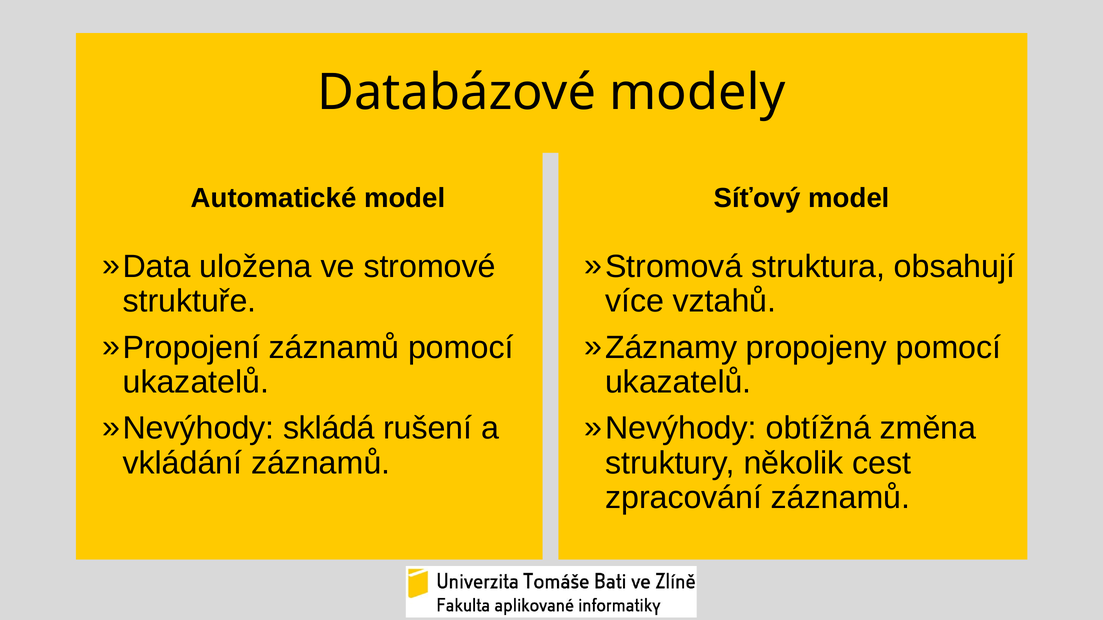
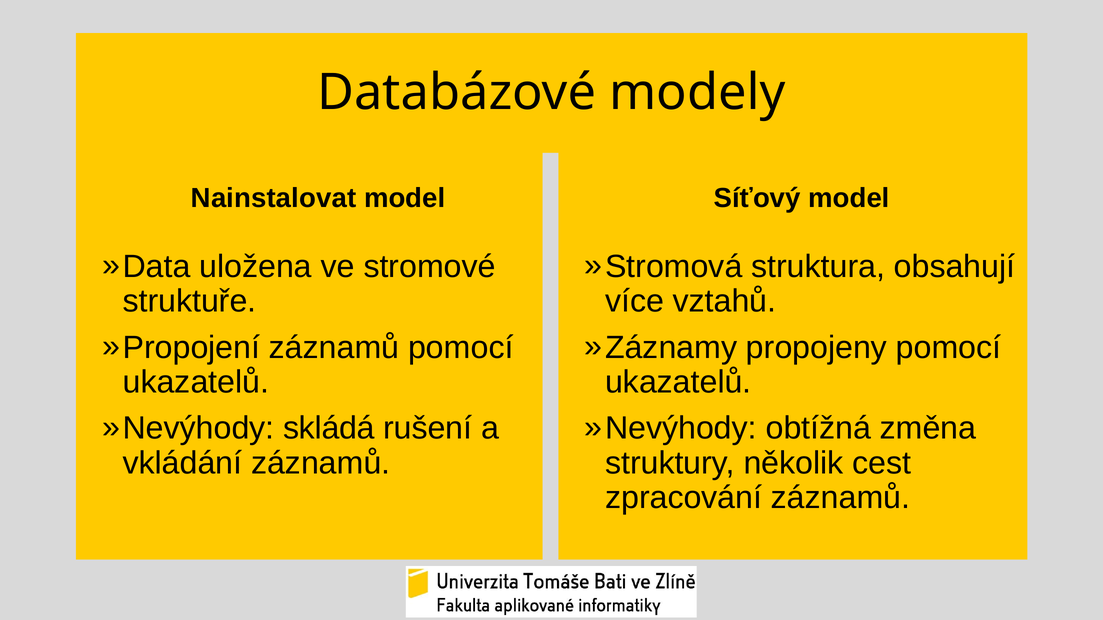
Automatické: Automatické -> Nainstalovat (274, 199)
